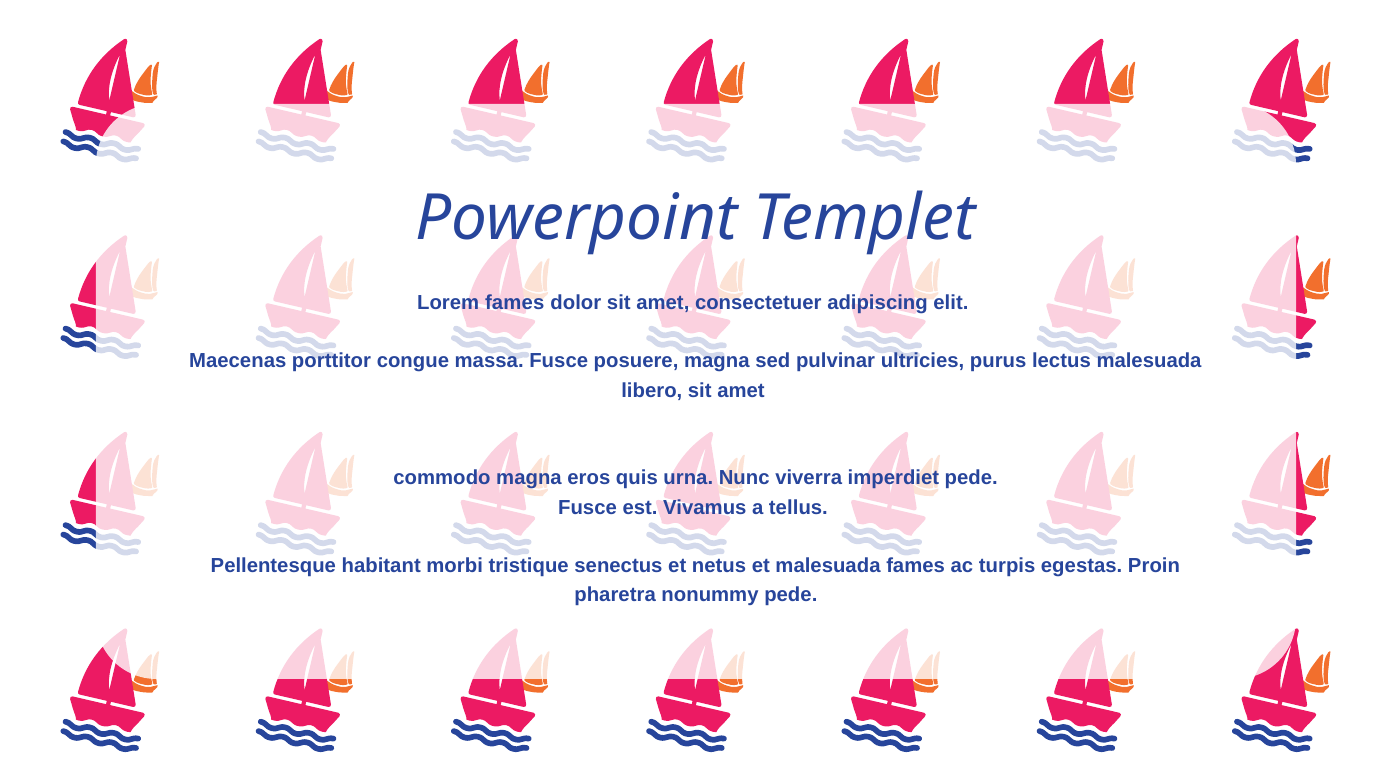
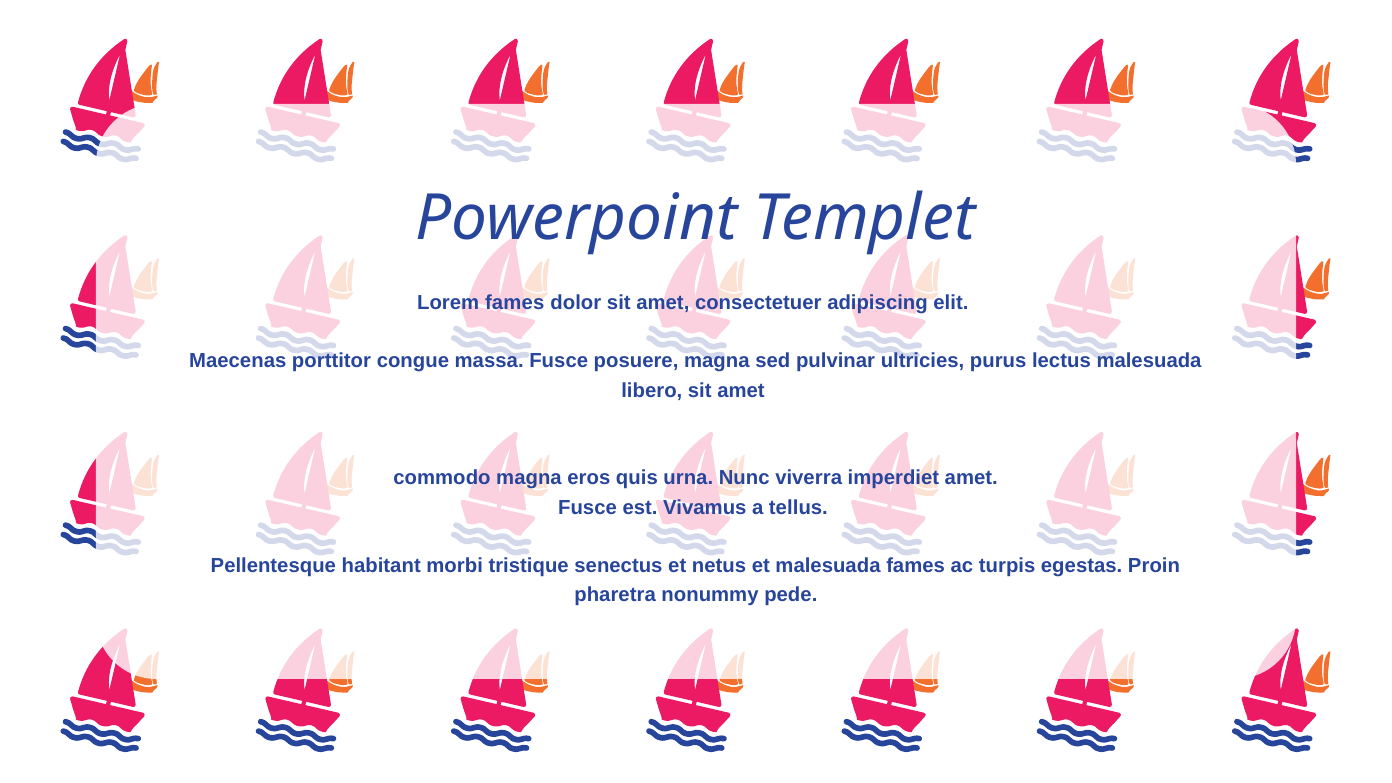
imperdiet pede: pede -> amet (971, 478)
